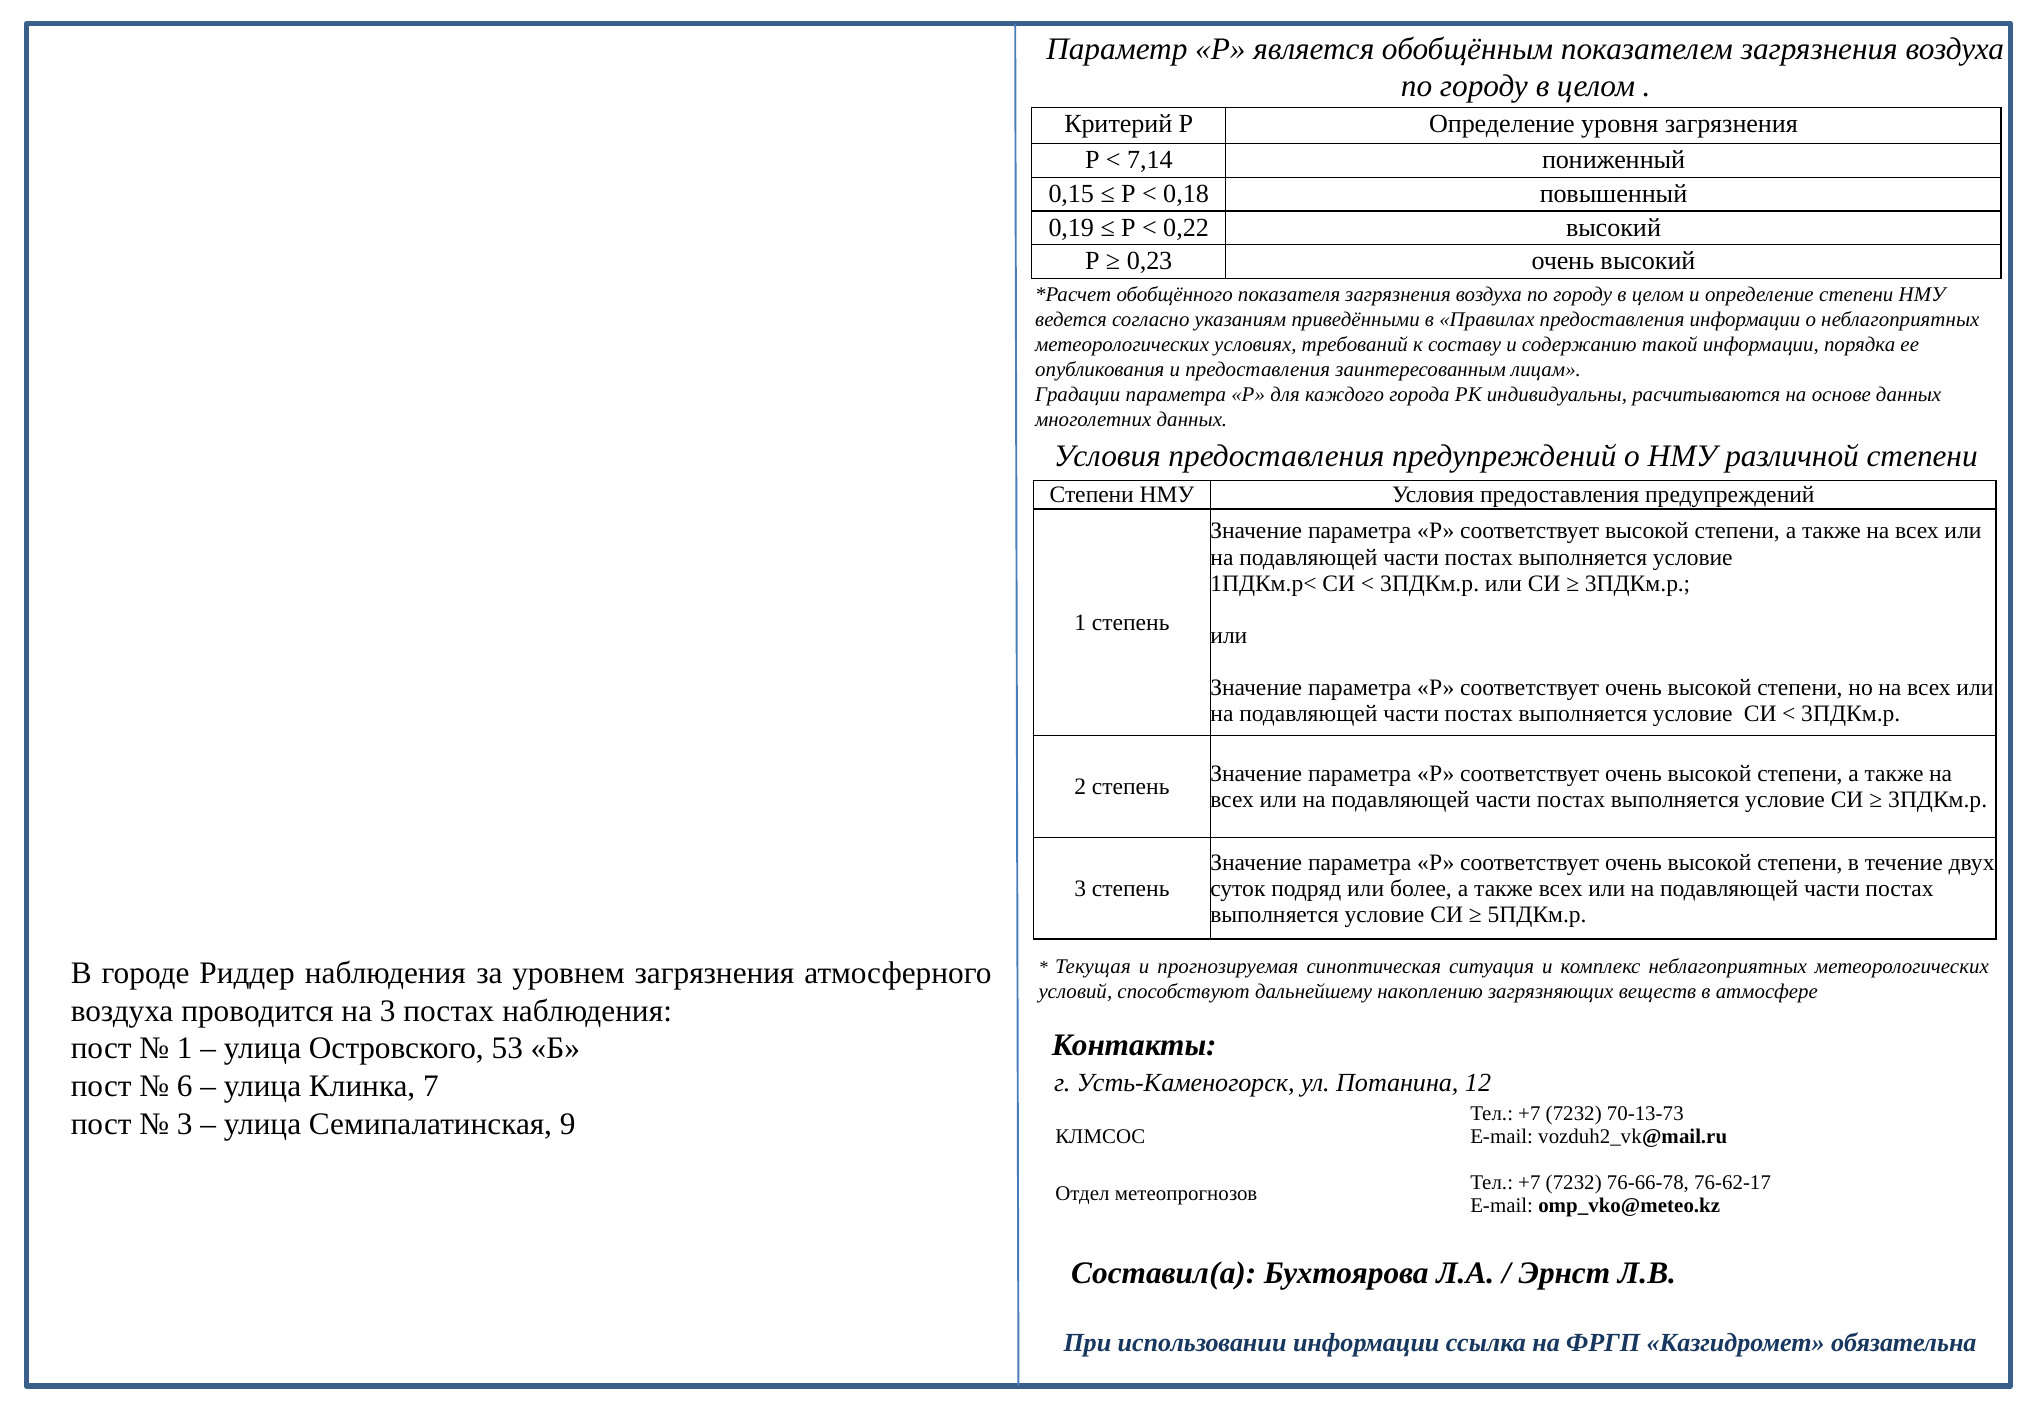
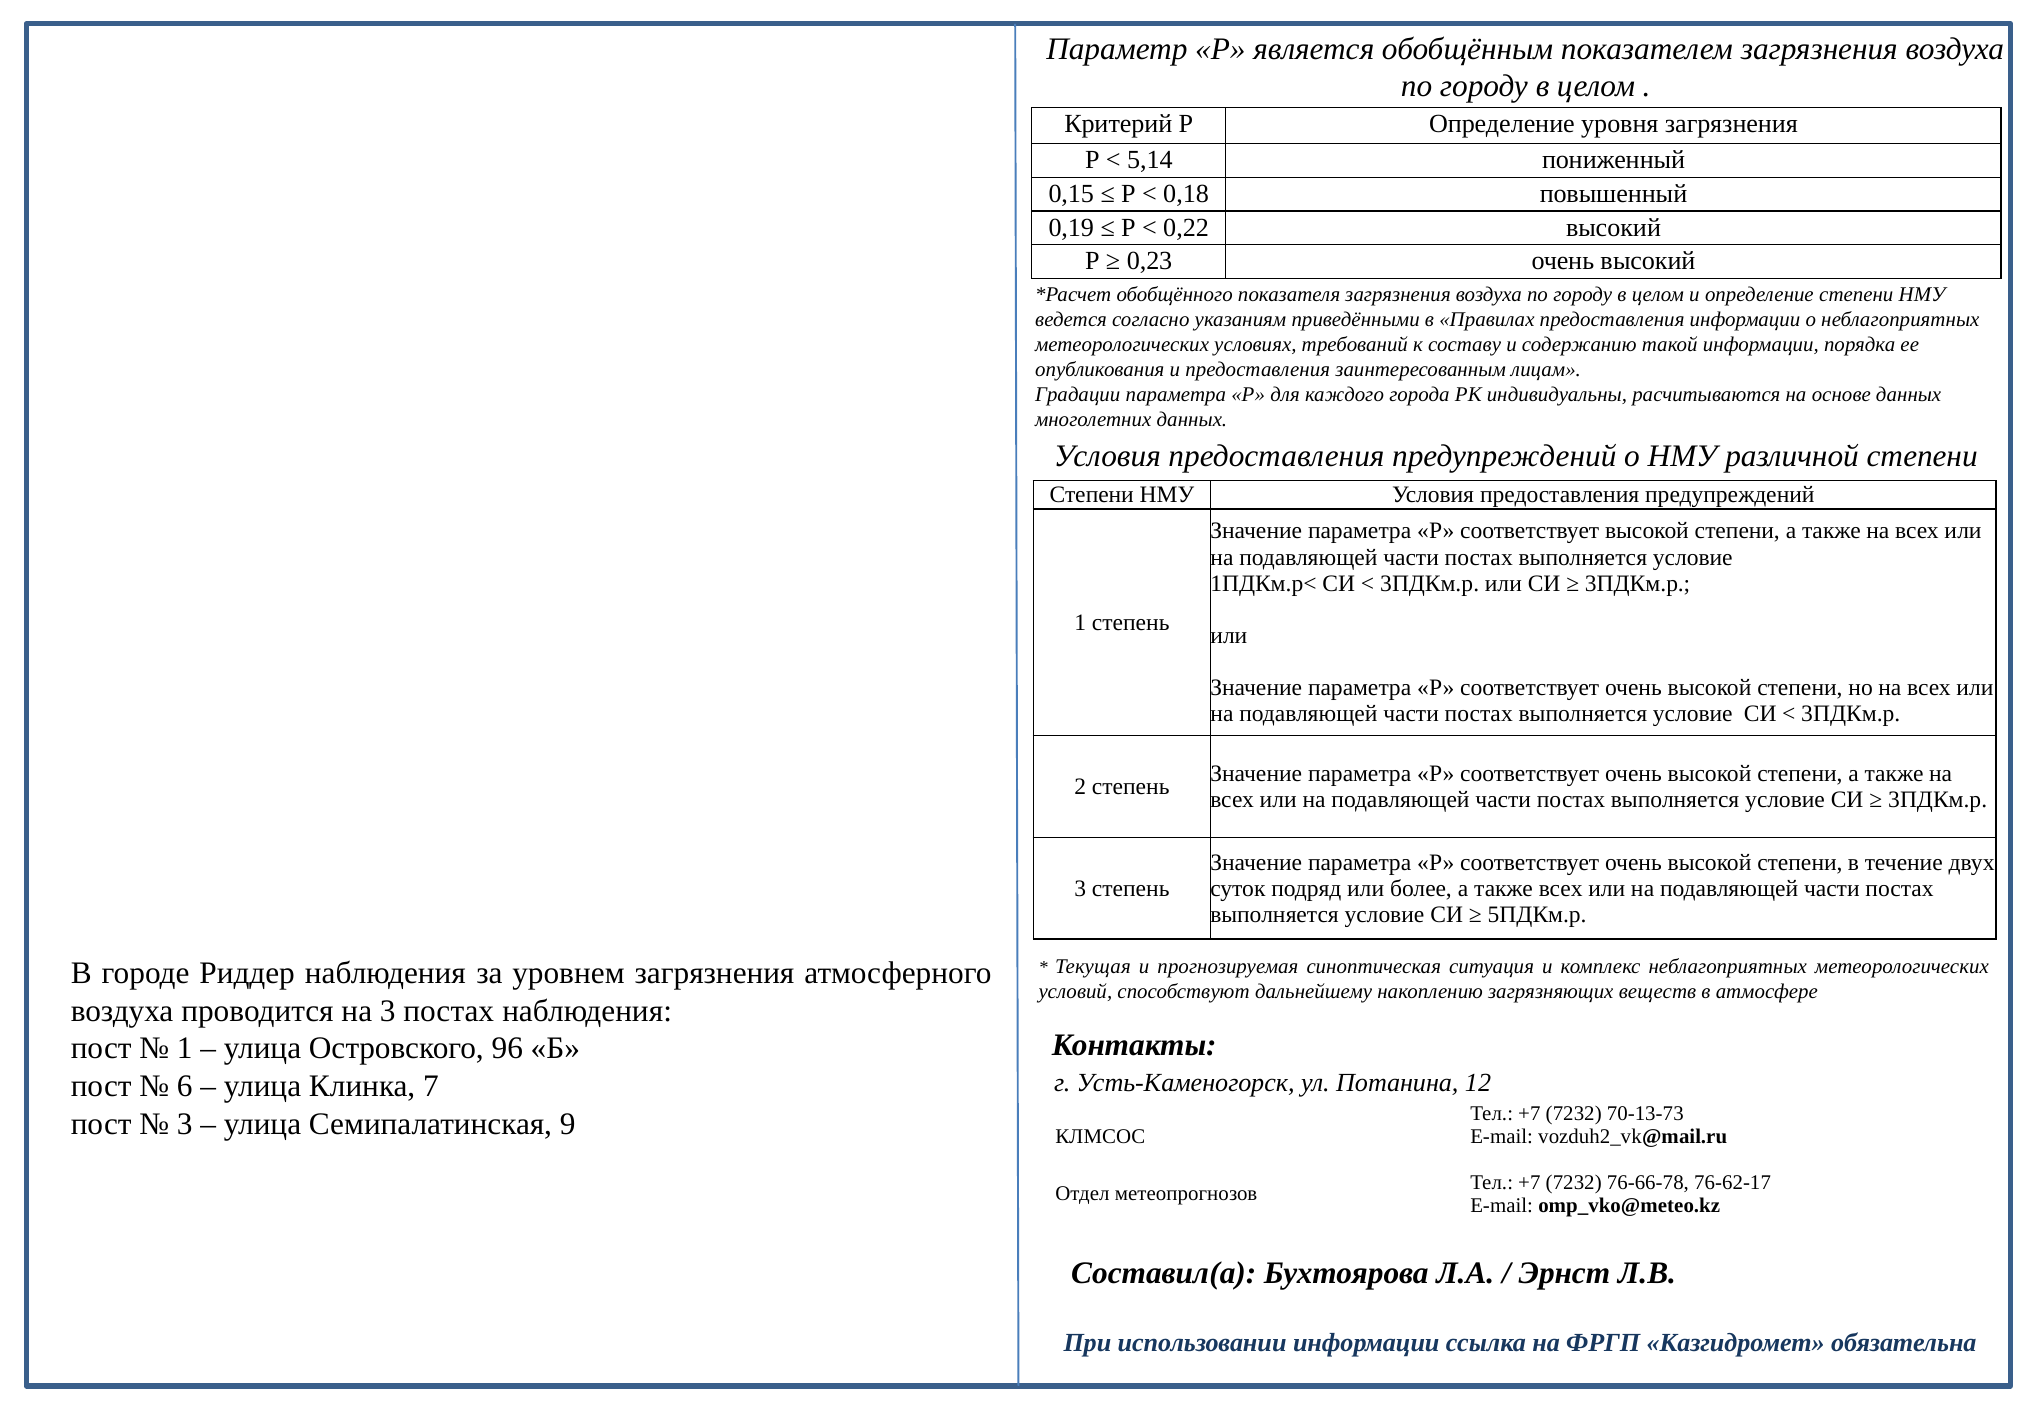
7,14: 7,14 -> 5,14 (1150, 160)
53: 53 -> 96 (507, 1049)
